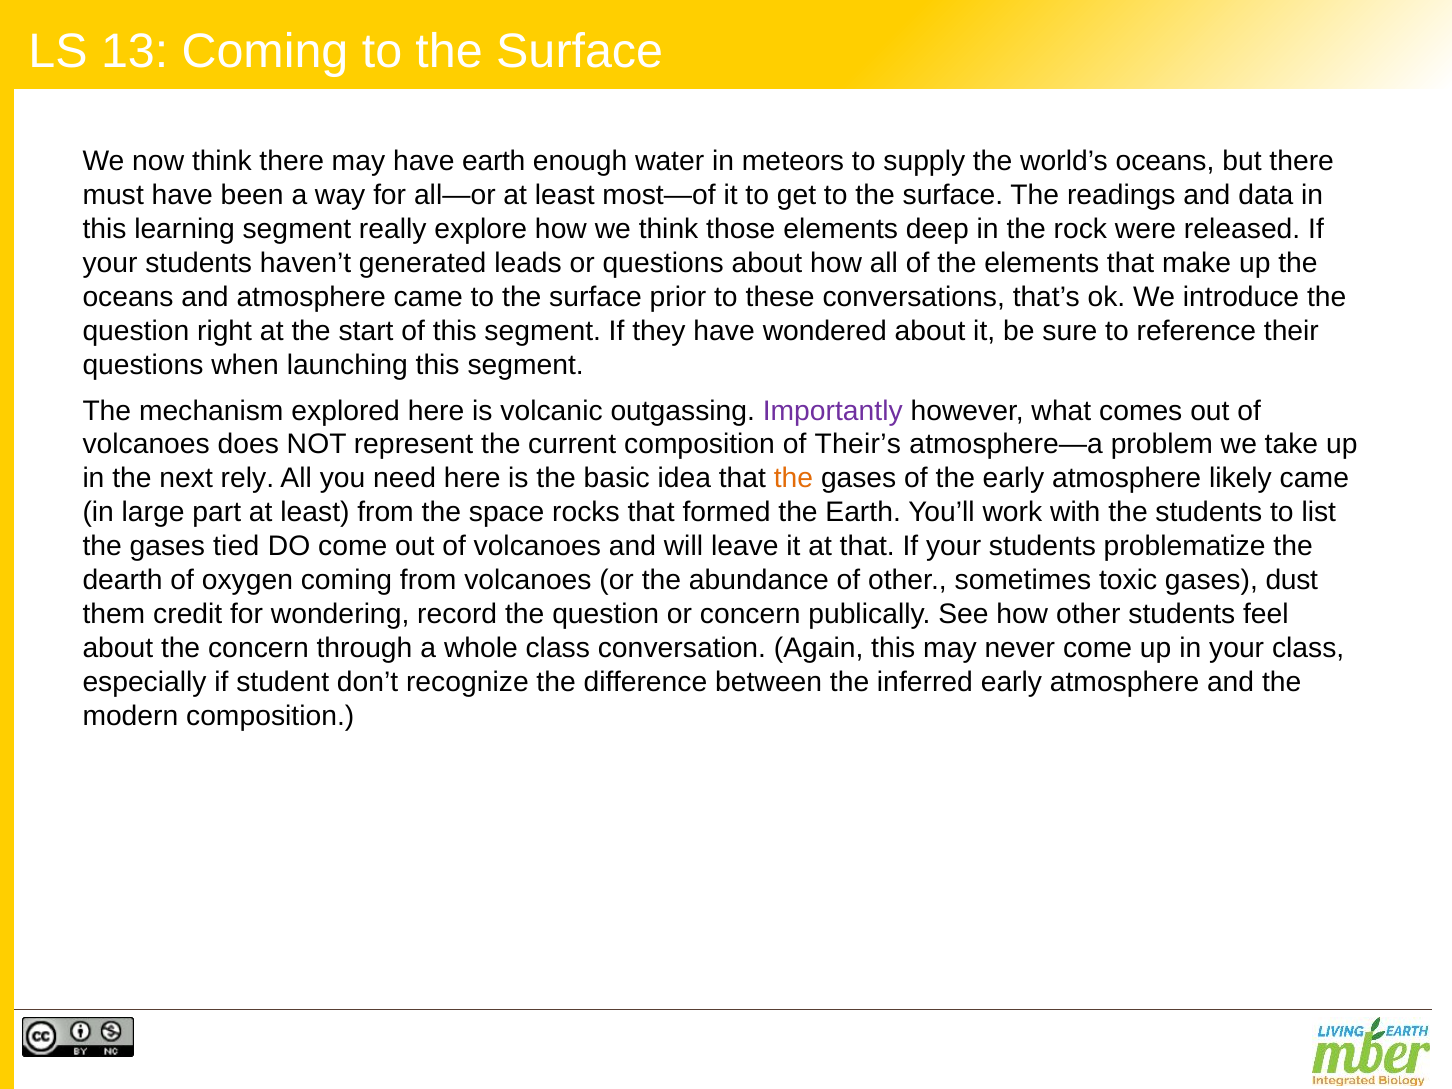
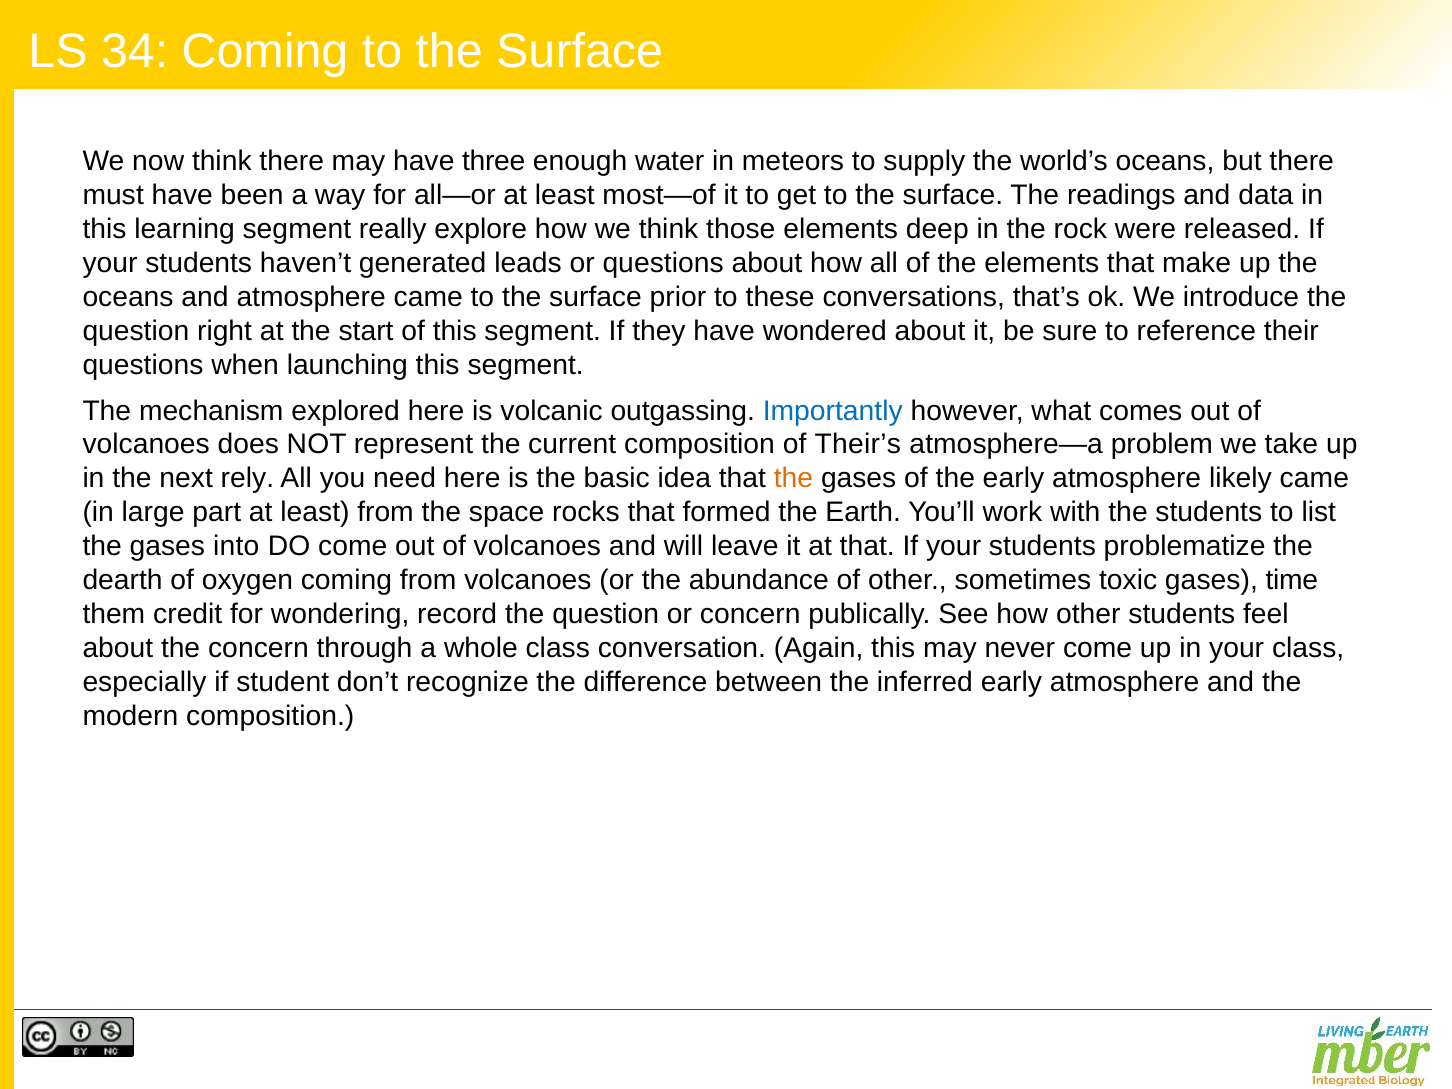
13: 13 -> 34 (135, 52)
have earth: earth -> three (494, 161)
Importantly colour: purple -> blue (833, 411)
tied: tied -> into (236, 546)
dust: dust -> time (1292, 580)
